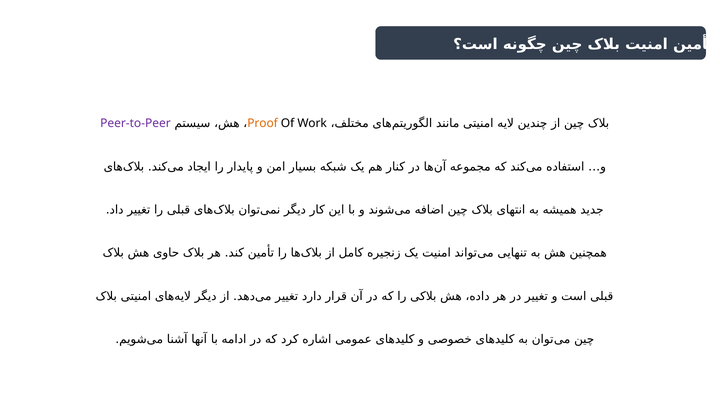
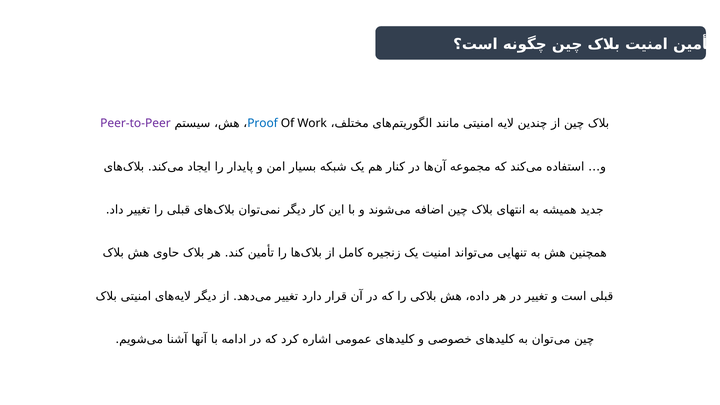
Proof colour: orange -> blue (263, 123)
